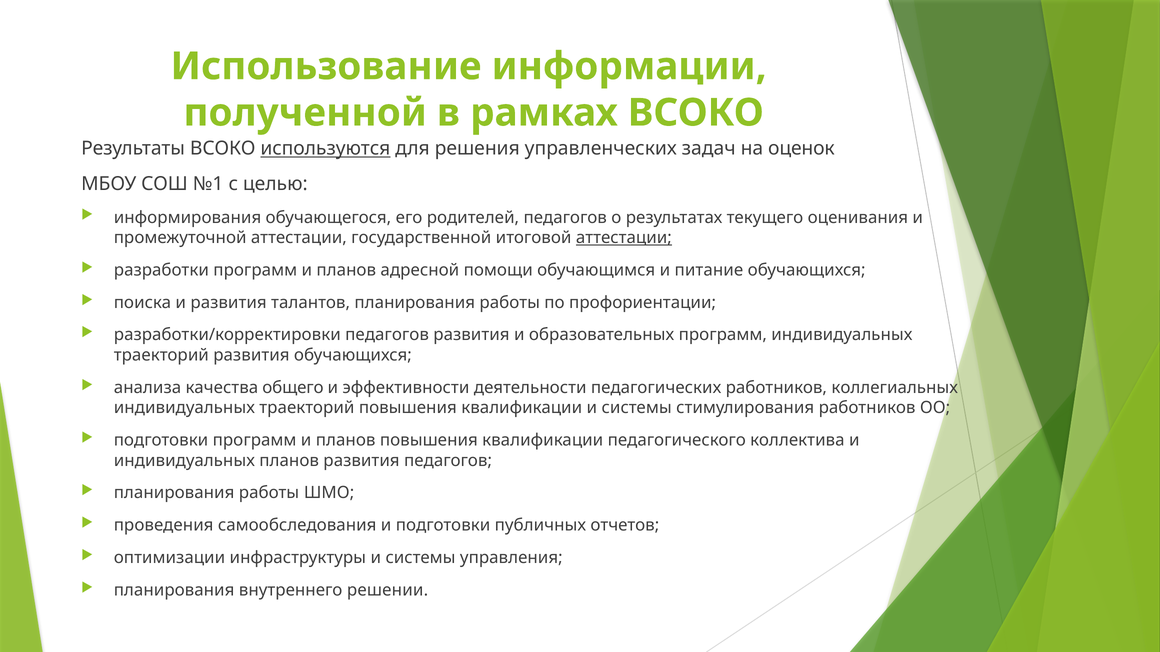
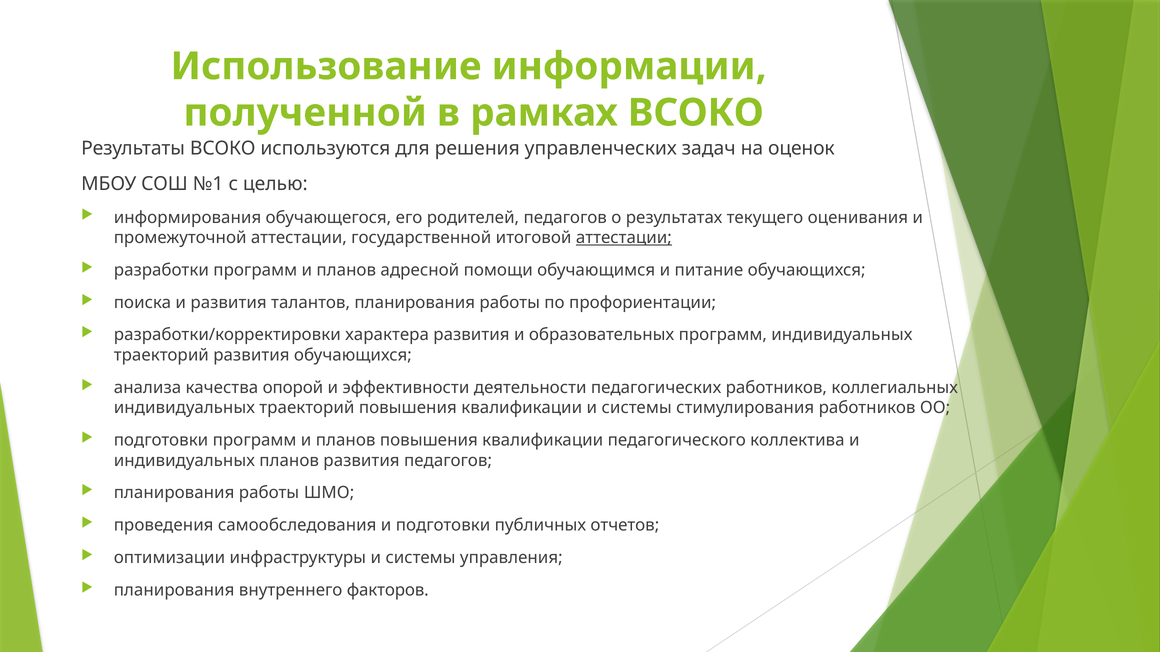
используются underline: present -> none (325, 149)
разработки/корректировки педагогов: педагогов -> характера (387, 335)
общего: общего -> опорой (293, 388)
решении: решении -> факторов (388, 590)
